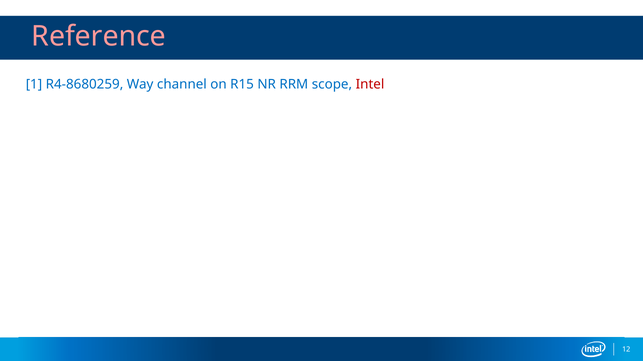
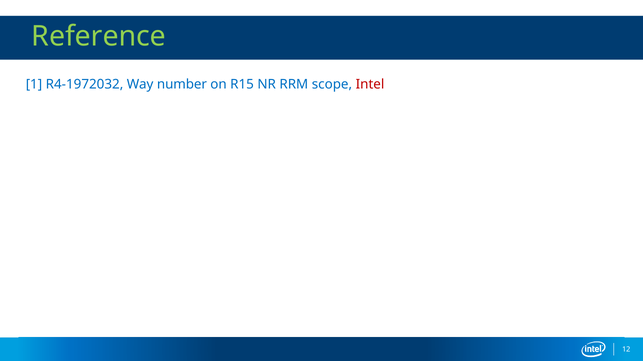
Reference colour: pink -> light green (99, 36)
R4-8680259: R4-8680259 -> R4-1972032 (85, 84)
channel: channel -> number (182, 84)
